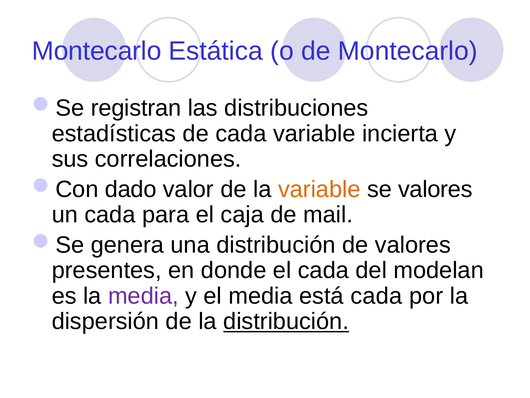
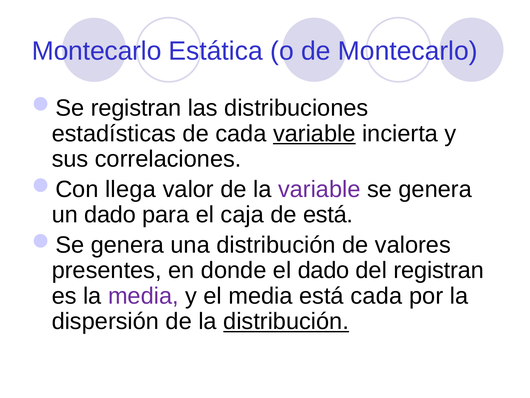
variable underline: none -> present (314, 133)
dado: dado -> llega (131, 189)
variable colour: orange -> purple (319, 189)
se valores: valores -> genera (435, 189)
un cada: cada -> dado (110, 215)
de mail: mail -> está (328, 215)
el cada: cada -> dado (324, 270)
del modelan: modelan -> registran (439, 270)
